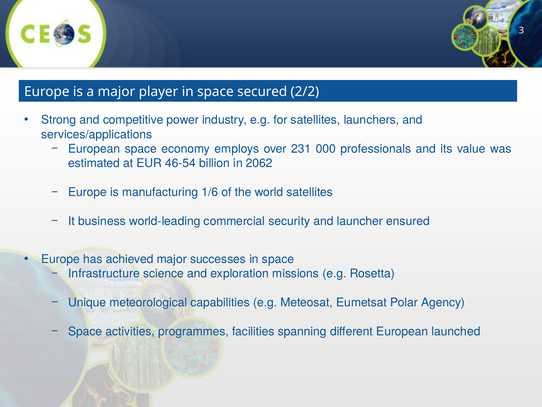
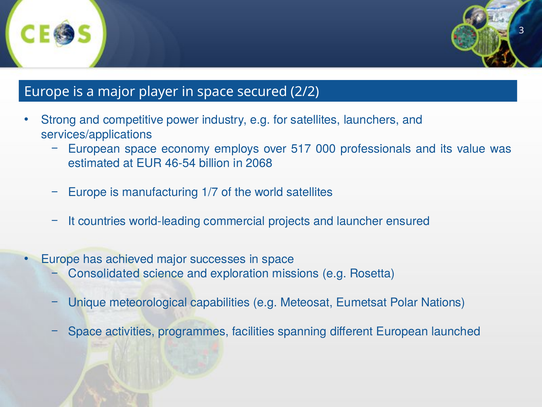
231: 231 -> 517 (301, 149)
2062: 2062 -> 2068 (259, 163)
1/6: 1/6 -> 1/7 (210, 192)
business: business -> countries (102, 221)
security: security -> projects (289, 221)
Infrastructure: Infrastructure -> Consolidated (104, 273)
Agency: Agency -> Nations (443, 302)
